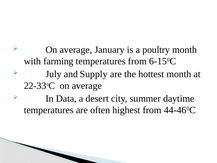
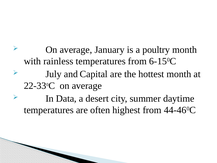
farming: farming -> rainless (58, 61)
Supply: Supply -> Capital (94, 74)
